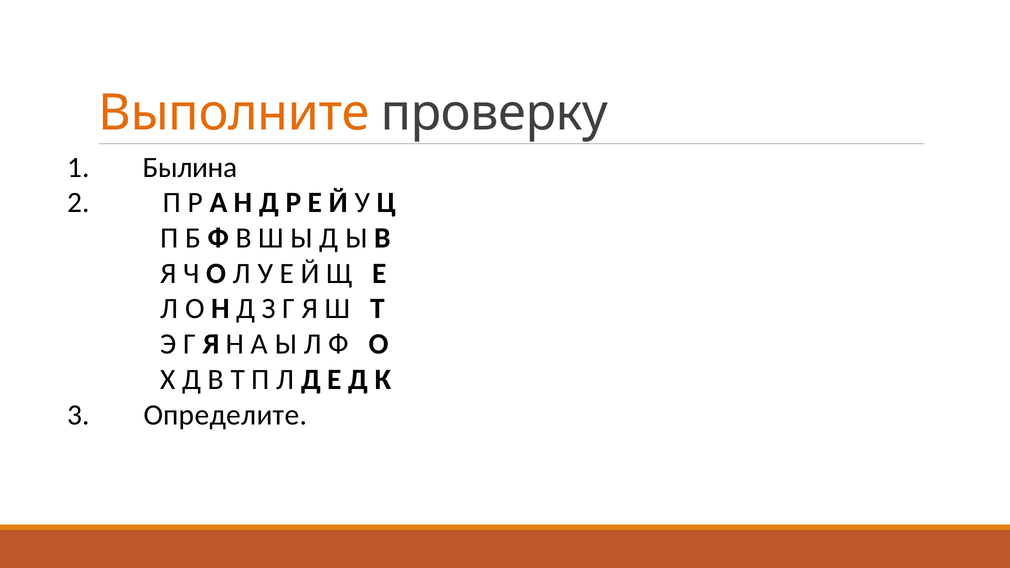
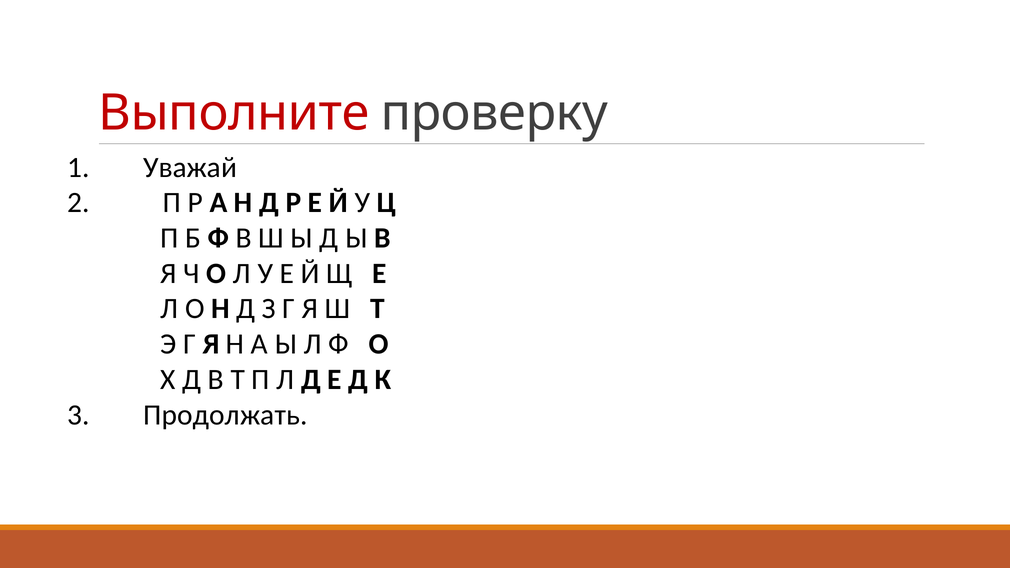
Выполните colour: orange -> red (234, 113)
Былина: Былина -> Уважай (190, 167)
Определите: Определите -> Продолжать (225, 415)
